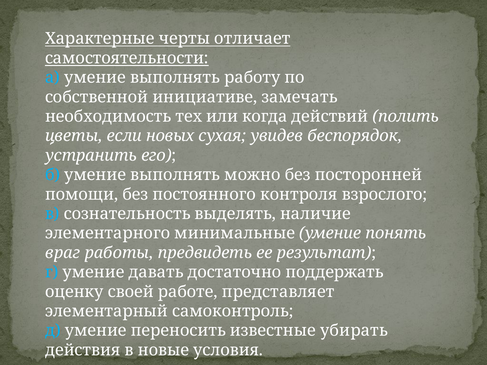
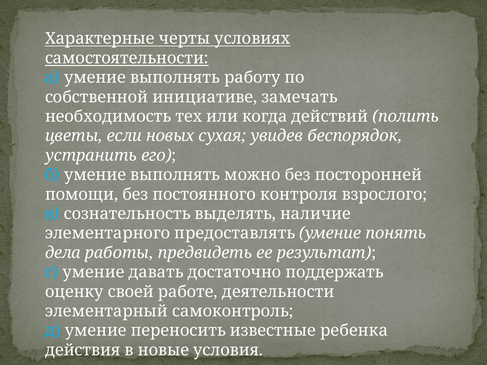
отличает: отличает -> условиях (252, 39)
минимальные: минимальные -> предоставлять (235, 233)
враг: враг -> дела (63, 253)
представляет: представляет -> деятельности (278, 292)
убирать: убирать -> ребенка (354, 331)
